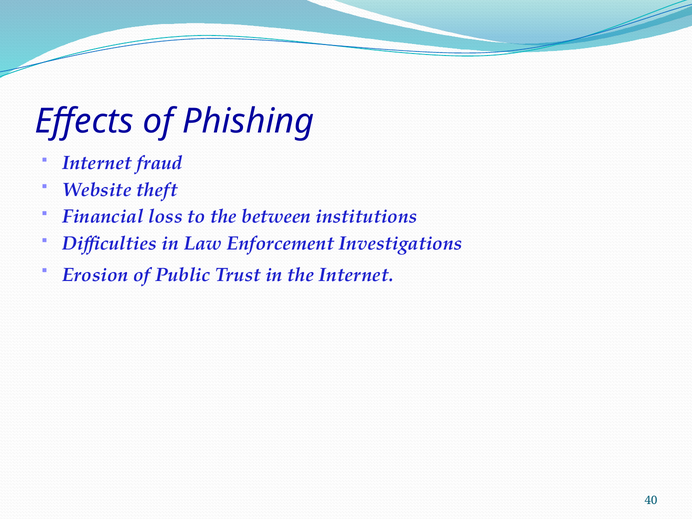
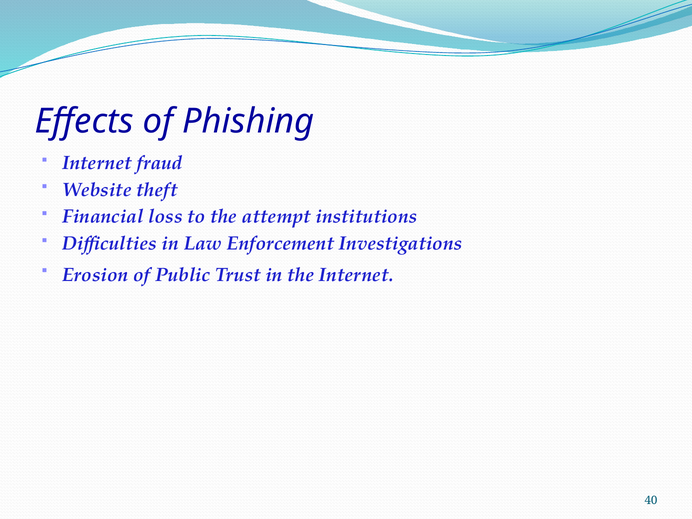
between: between -> attempt (276, 217)
